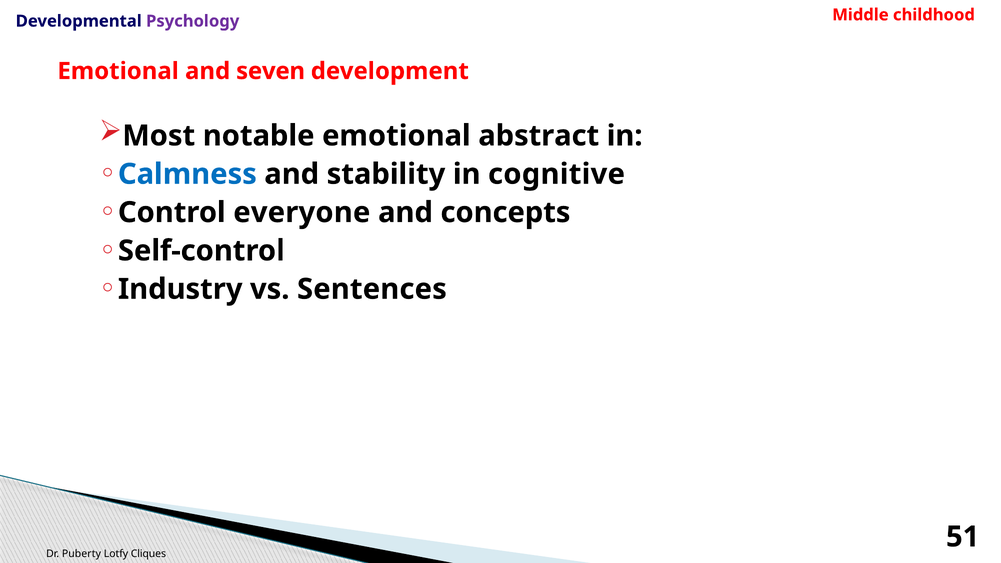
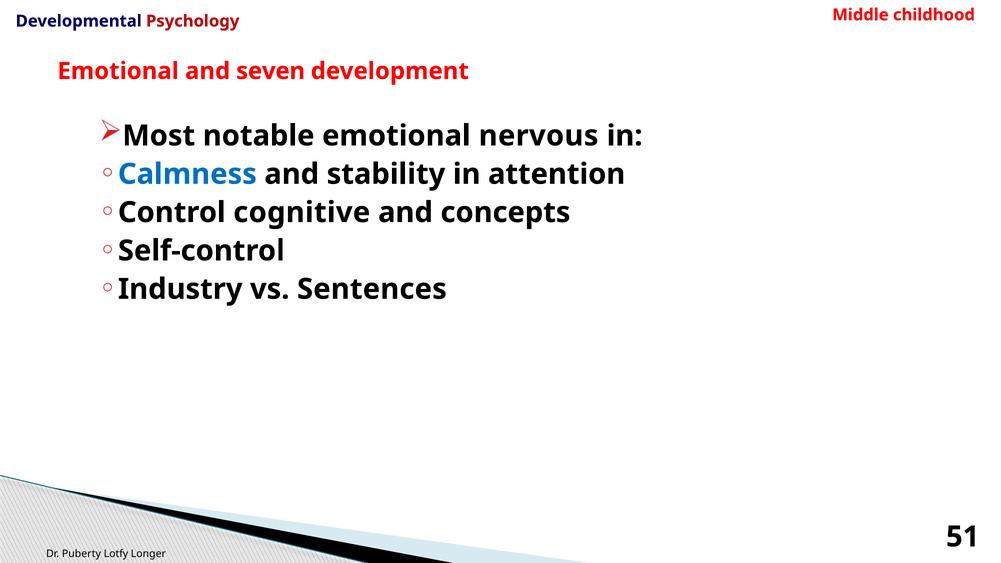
Psychology colour: purple -> red (193, 21)
abstract: abstract -> nervous (539, 136)
cognitive: cognitive -> attention (557, 174)
everyone: everyone -> cognitive (302, 212)
Cliques: Cliques -> Longer (148, 554)
